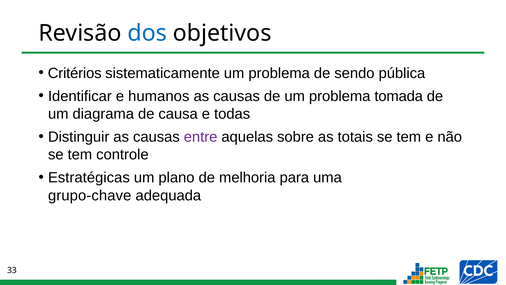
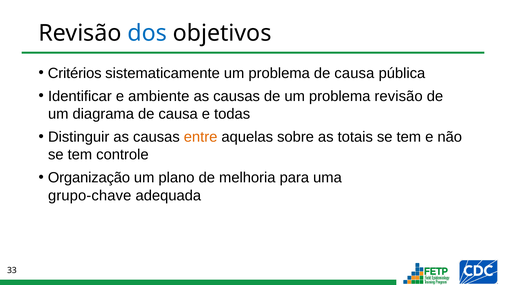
problema de sendo: sendo -> causa (354, 73)
humanos: humanos -> ambiente (159, 96)
problema tomada: tomada -> revisão (399, 96)
entre colour: purple -> orange (201, 137)
Estratégicas: Estratégicas -> Organização (89, 178)
